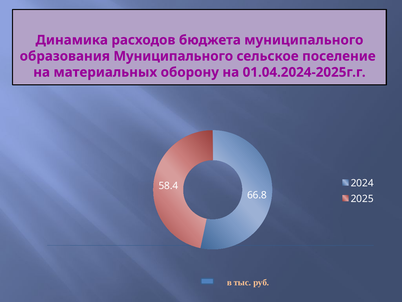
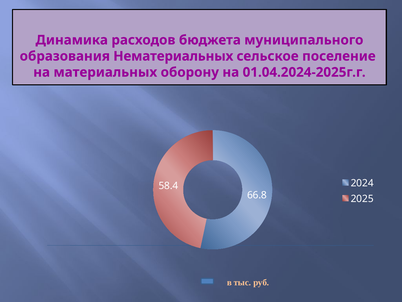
образования Муниципального: Муниципального -> Нематериальных (173, 56)
